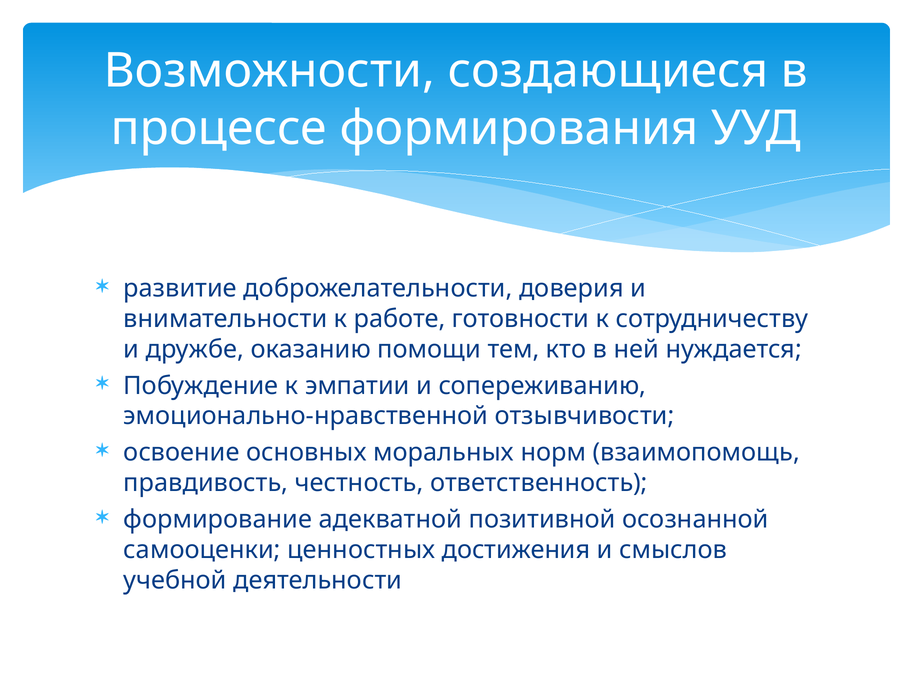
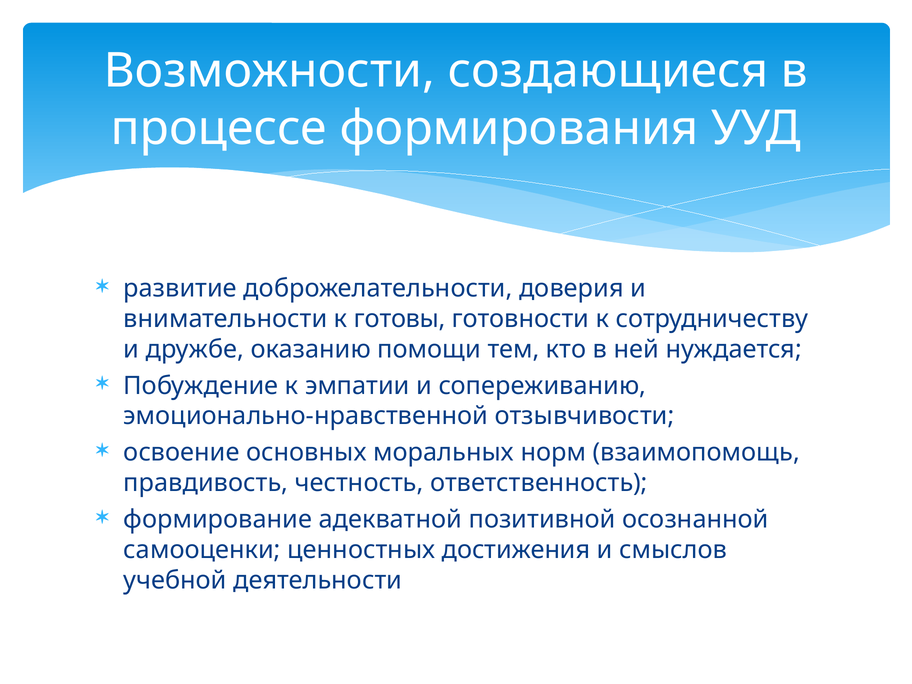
работе: работе -> готовы (400, 319)
